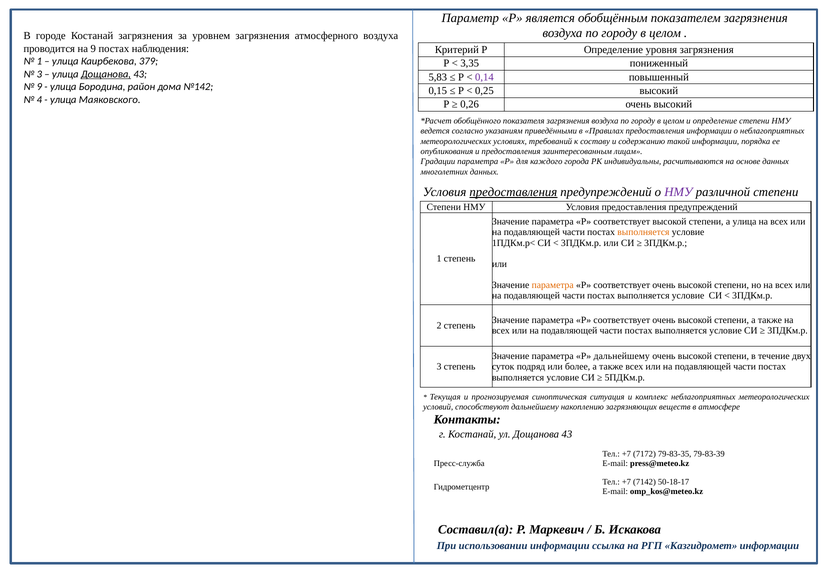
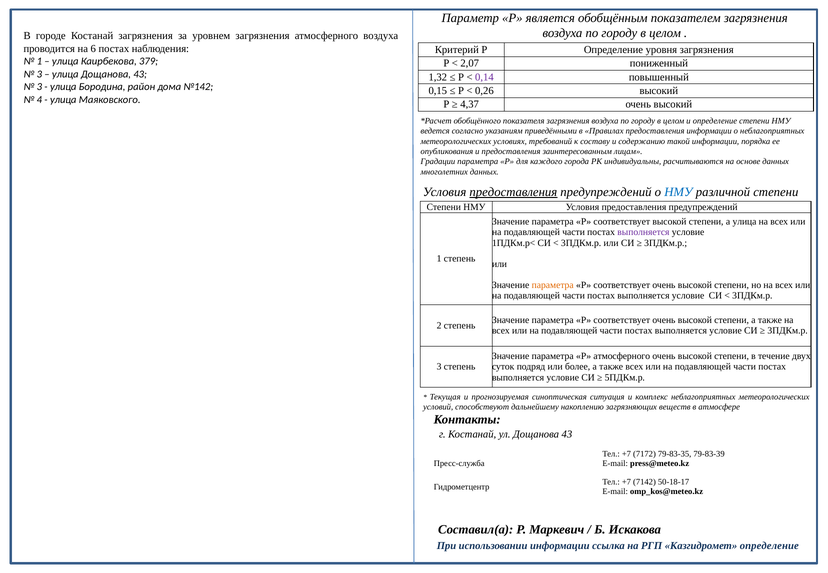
на 9: 9 -> 6 (93, 49)
3,35: 3,35 -> 2,07 (470, 63)
Дощанова underline: present -> none (106, 74)
5,83: 5,83 -> 1,32 (438, 77)
9: 9 -> 3 (39, 87)
0,25: 0,25 -> 0,26 (484, 91)
0,26: 0,26 -> 4,37 (470, 104)
НМУ colour: purple -> blue (678, 192)
выполняется colour: orange -> purple (643, 232)
Р дальнейшему: дальнейшему -> атмосферного (622, 356)
Казгидромет информации: информации -> определение (769, 546)
